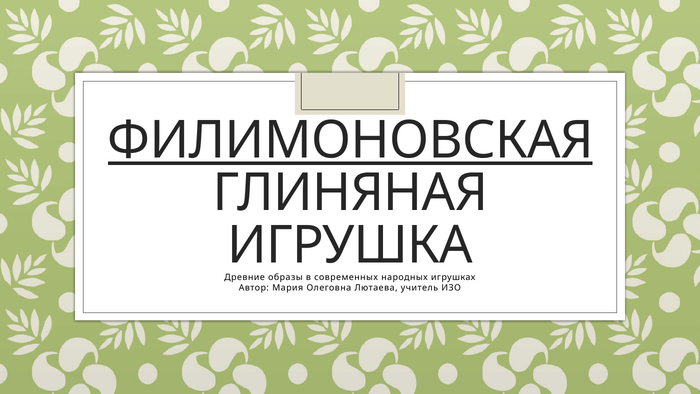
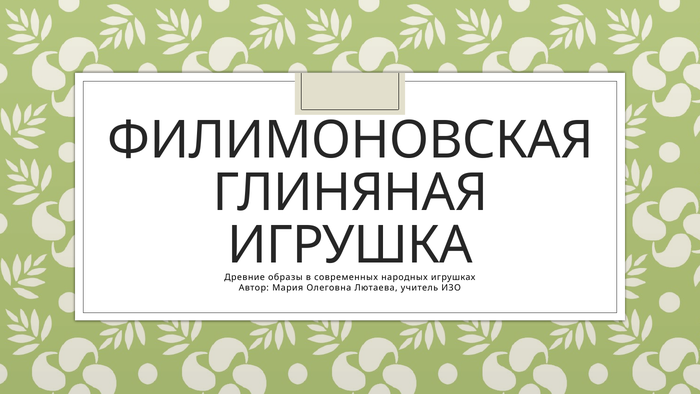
ФИЛИМОНОВСКАЯ underline: present -> none (351, 141)
